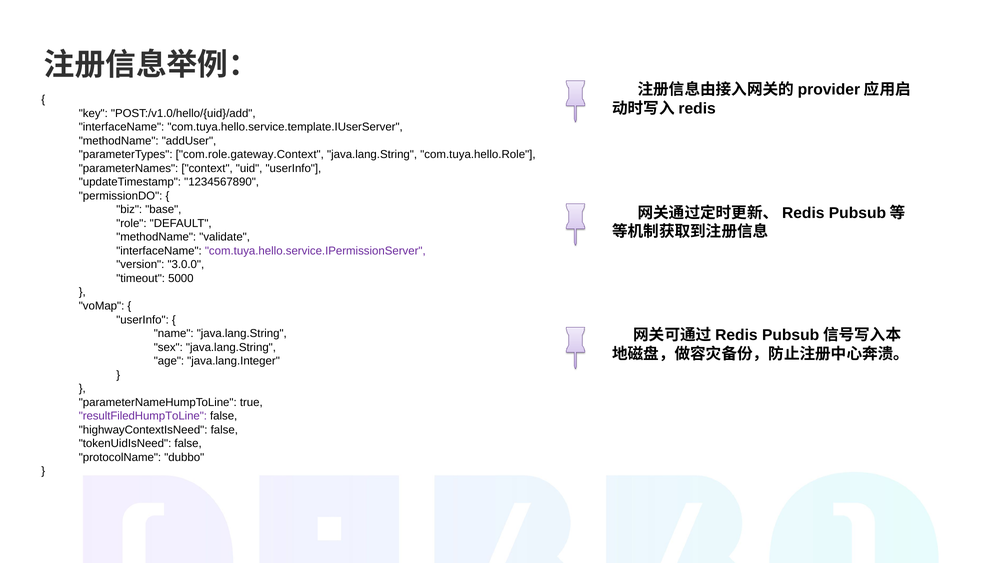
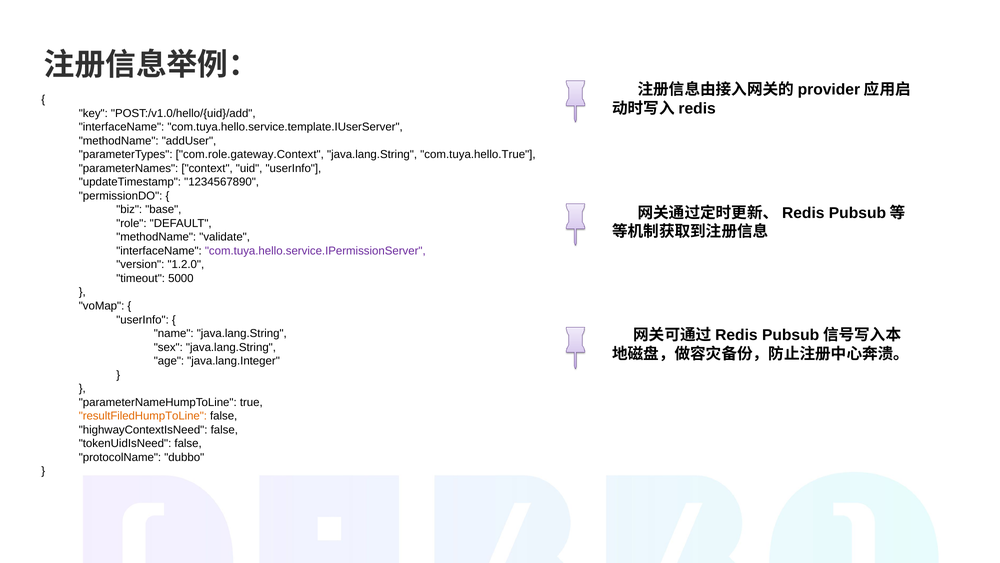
com.tuya.hello.Role: com.tuya.hello.Role -> com.tuya.hello.True (478, 155)
3.0.0: 3.0.0 -> 1.2.0 (186, 264)
resultFiledHumpToLine colour: purple -> orange (143, 416)
